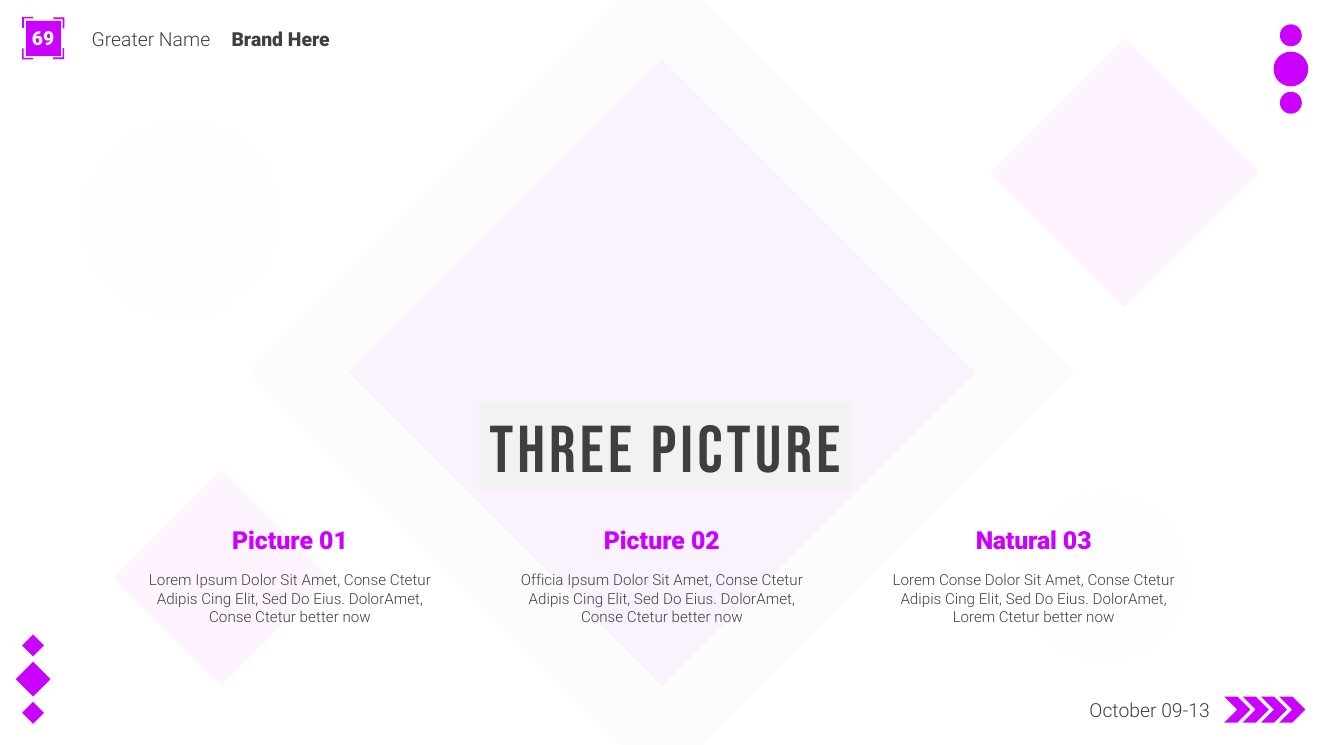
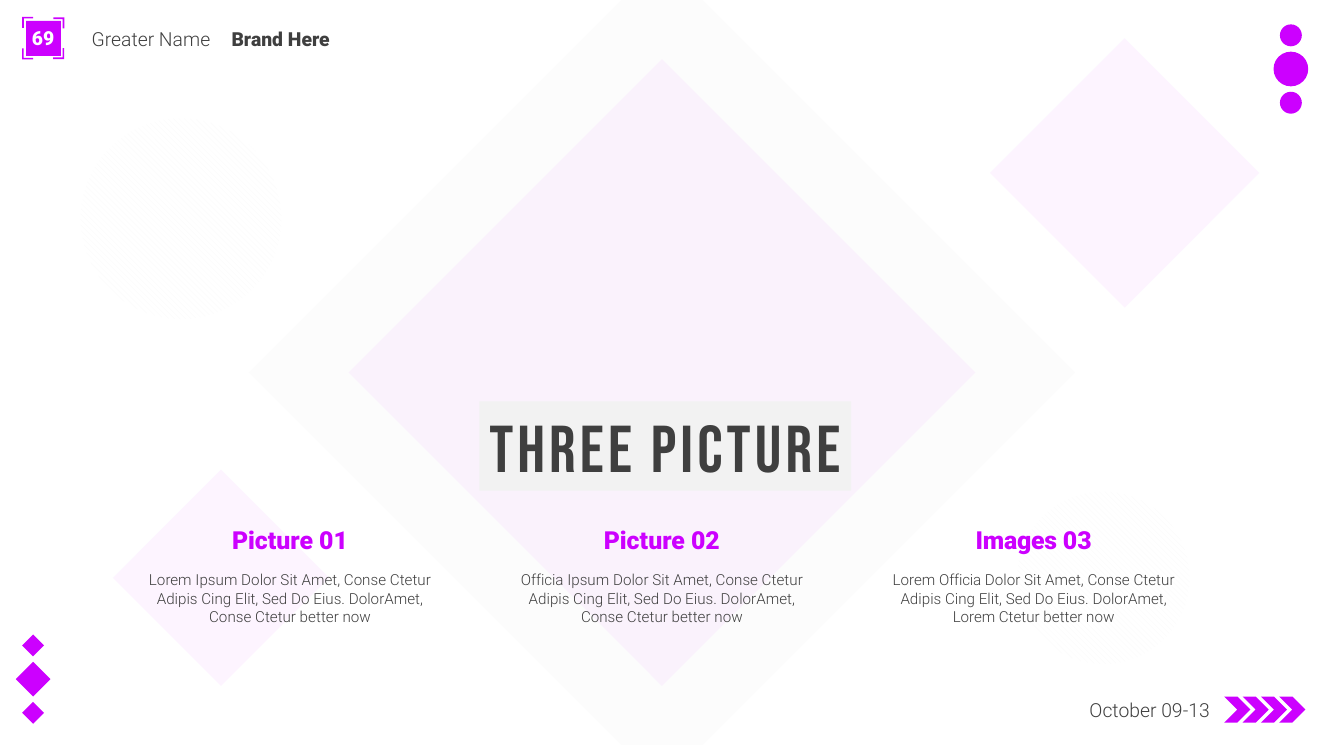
Natural: Natural -> Images (1016, 541)
Lorem Conse: Conse -> Officia (960, 581)
